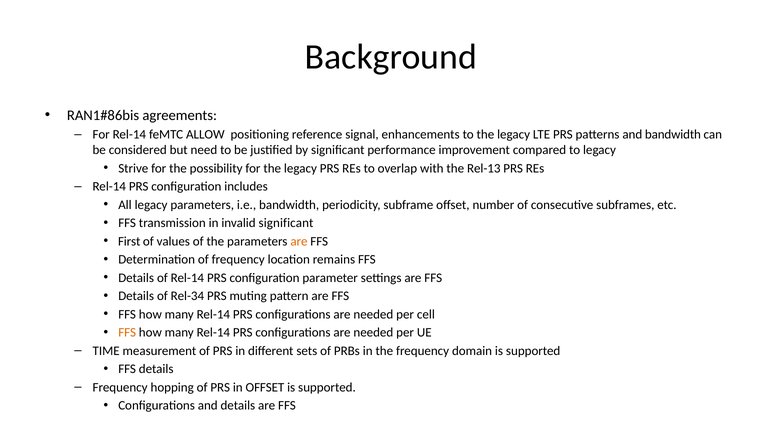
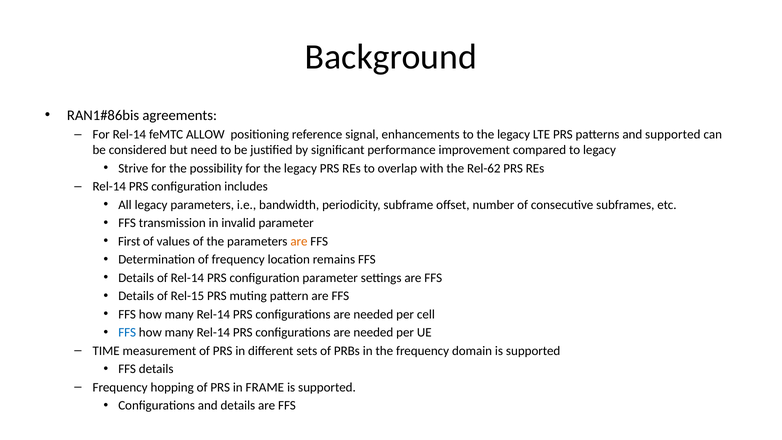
and bandwidth: bandwidth -> supported (673, 134)
Rel-13: Rel-13 -> Rel-62 (484, 168)
invalid significant: significant -> parameter (286, 223)
Rel-34: Rel-34 -> Rel-15 (187, 296)
FFS colour: orange -> blue (127, 333)
in OFFSET: OFFSET -> FRAME (265, 387)
